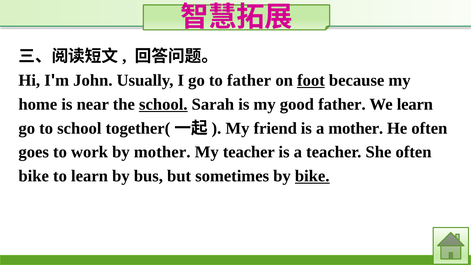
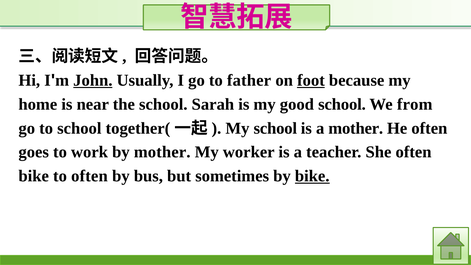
John underline: none -> present (93, 80)
school underline: present -> none (163, 104)
good father: father -> school (342, 104)
We learn: learn -> from (415, 104)
My friend: friend -> school (275, 128)
My teacher: teacher -> worker (249, 152)
to learn: learn -> often (89, 176)
